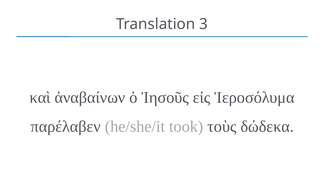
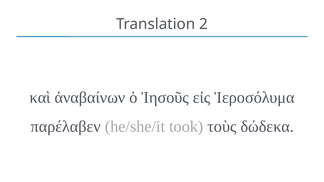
3: 3 -> 2 (204, 24)
